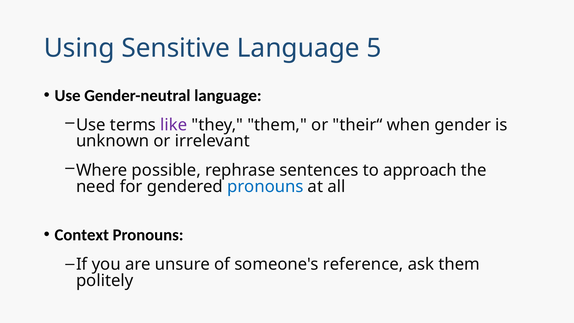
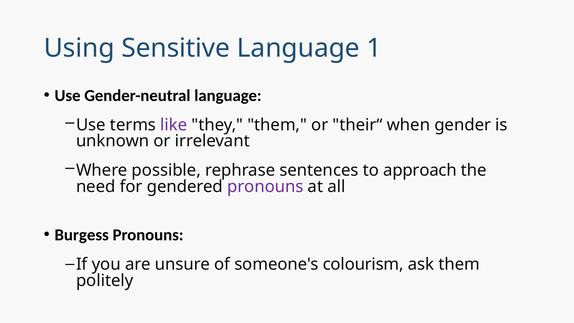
5: 5 -> 1 (374, 48)
pronouns colour: blue -> purple (265, 187)
Context: Context -> Burgess (82, 235)
reference: reference -> colourism (363, 264)
